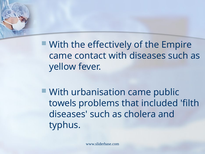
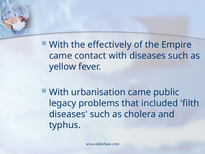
towels: towels -> legacy (63, 103)
